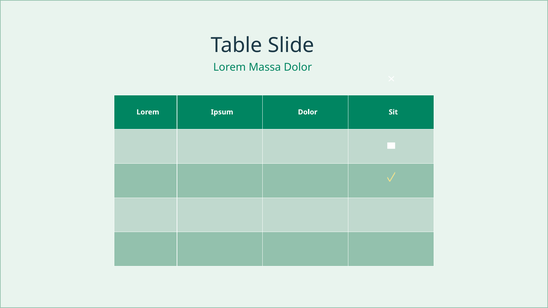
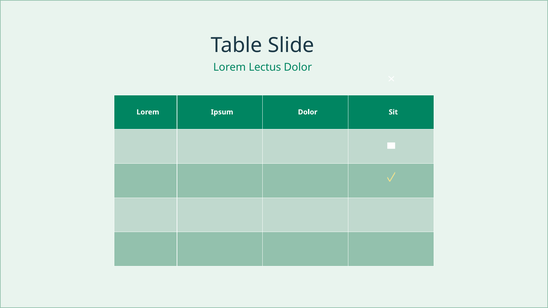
Massa: Massa -> Lectus (265, 67)
